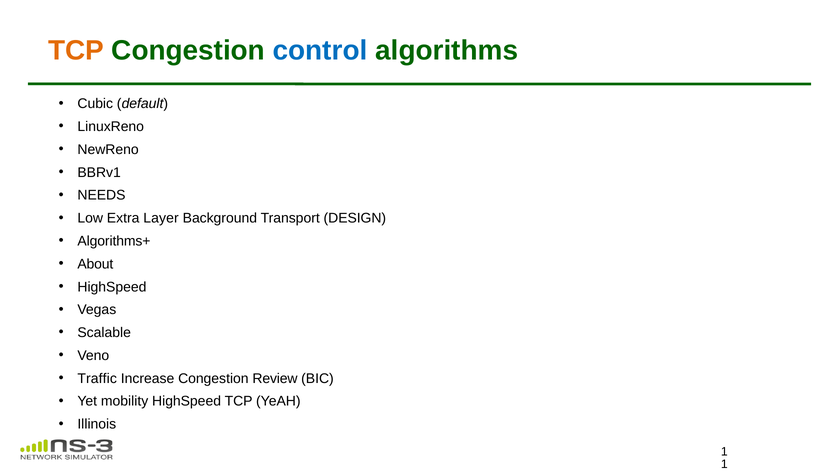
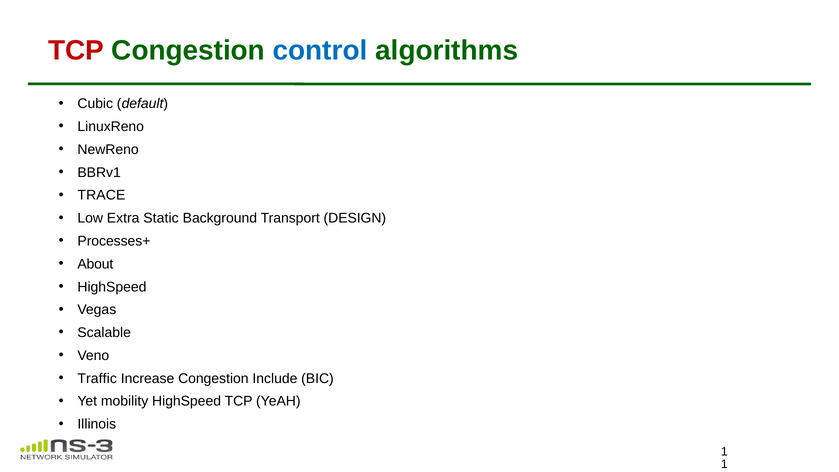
TCP colour: orange -> red (76, 50)
NEEDS: NEEDS -> TRACE (101, 195)
Layer: Layer -> Static (161, 218)
Algorithms+: Algorithms+ -> Processes+ (114, 241)
Review: Review -> Include (275, 378)
